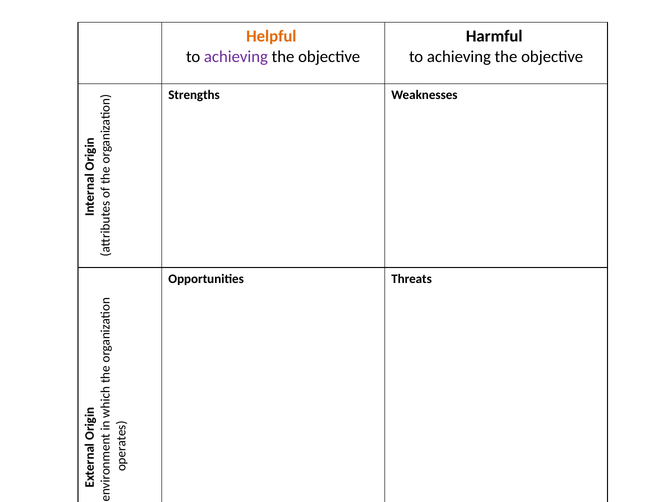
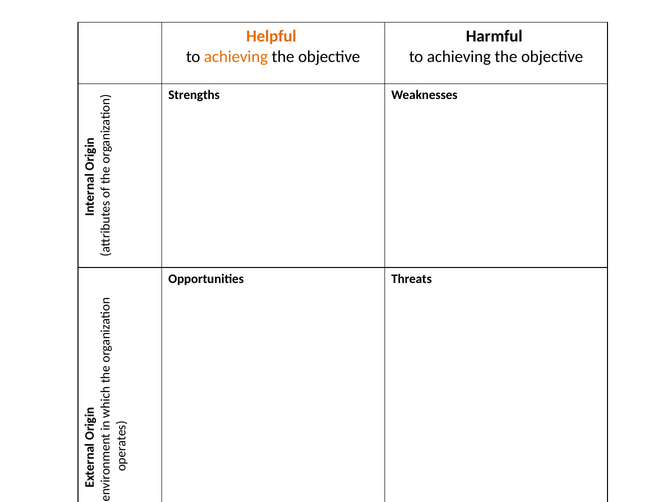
achieving colour: purple -> orange (236, 56)
